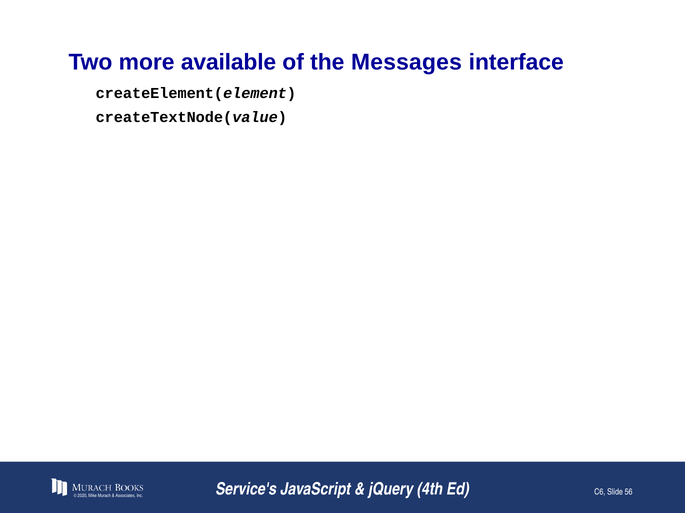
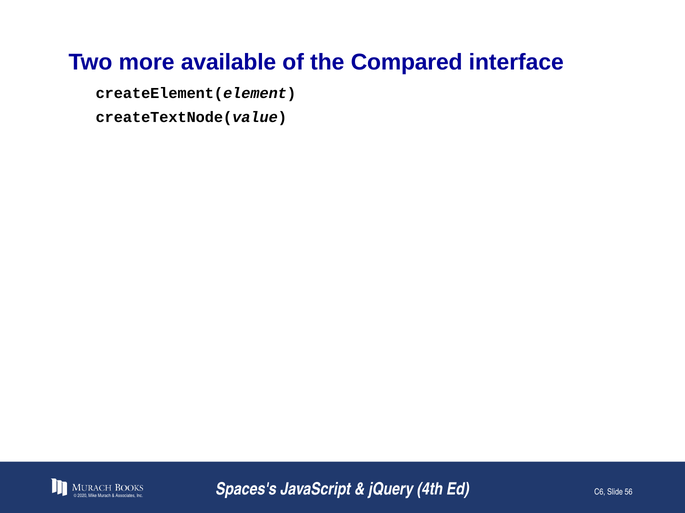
Messages: Messages -> Compared (407, 62)
Service's: Service's -> Spaces's (246, 490)
